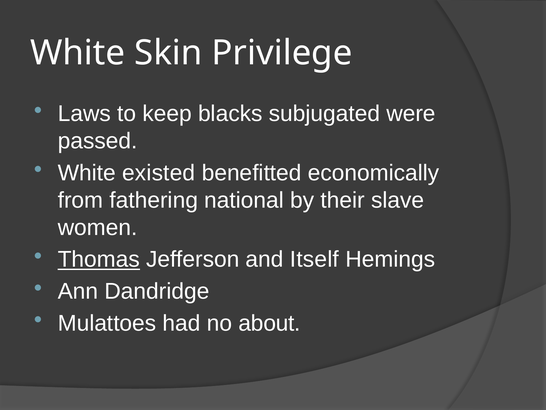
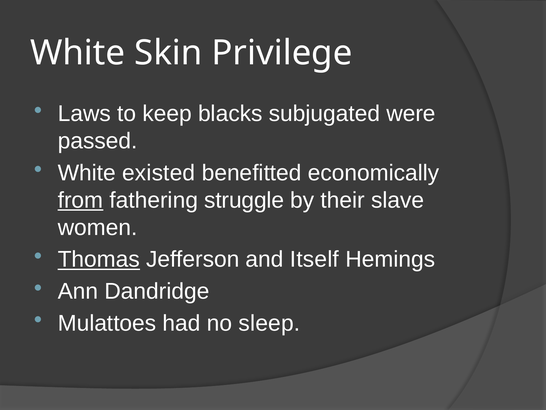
from underline: none -> present (80, 200)
national: national -> struggle (244, 200)
about: about -> sleep (269, 323)
